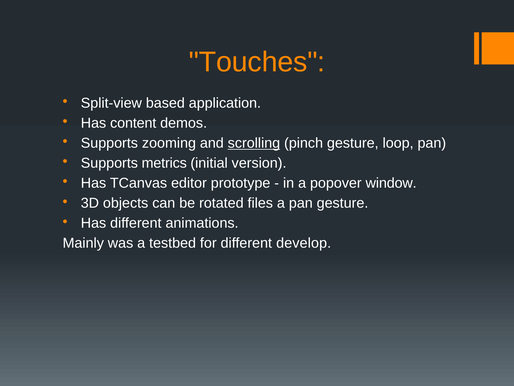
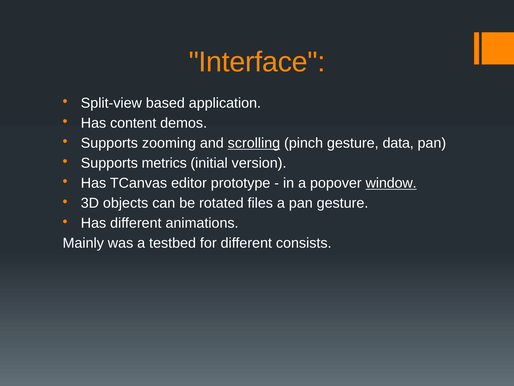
Touches: Touches -> Interface (257, 62)
loop: loop -> data (398, 143)
window underline: none -> present (391, 183)
develop: develop -> consists (304, 243)
